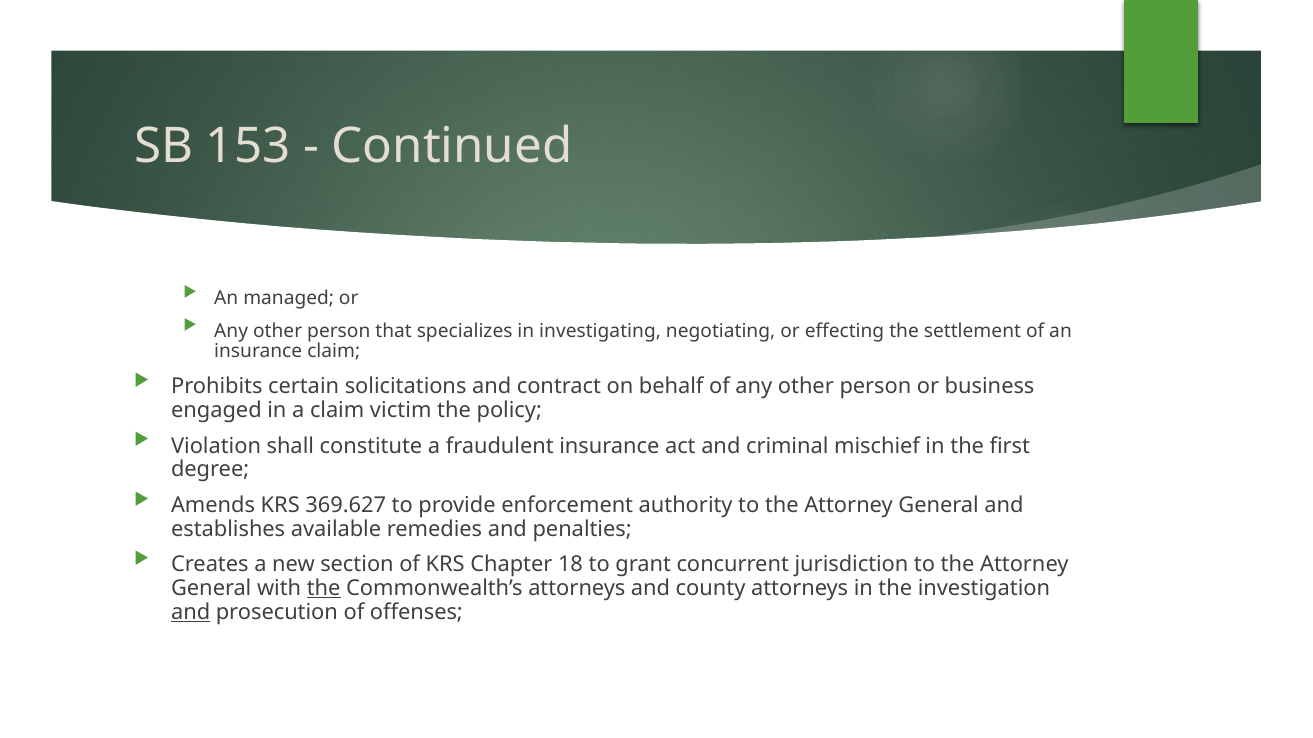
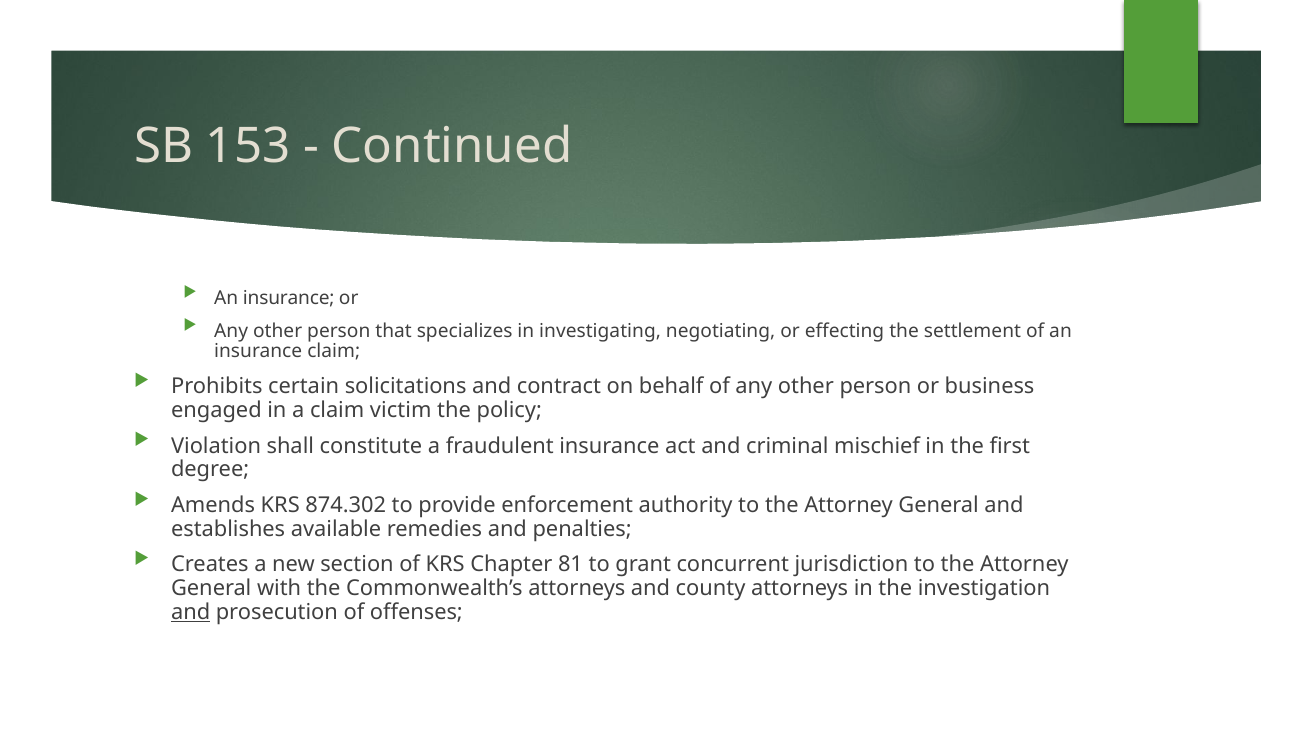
managed: managed -> insurance (289, 298)
369.627: 369.627 -> 874.302 (346, 506)
18: 18 -> 81 (570, 565)
the underline: present -> none (324, 589)
